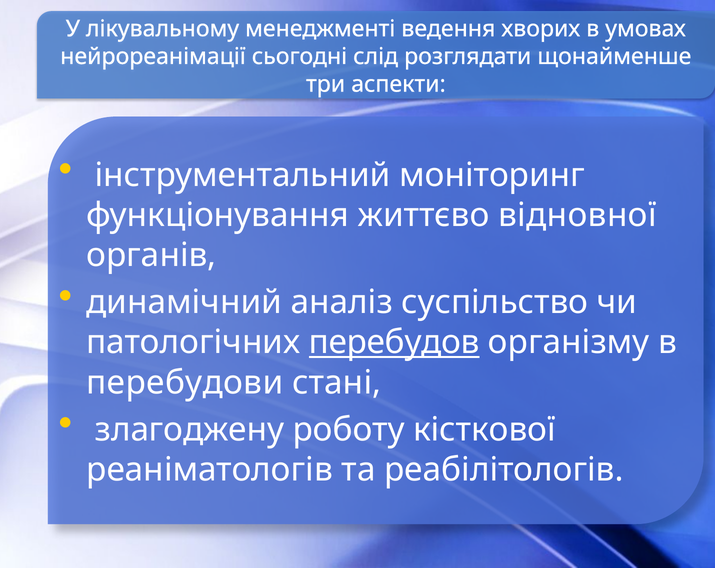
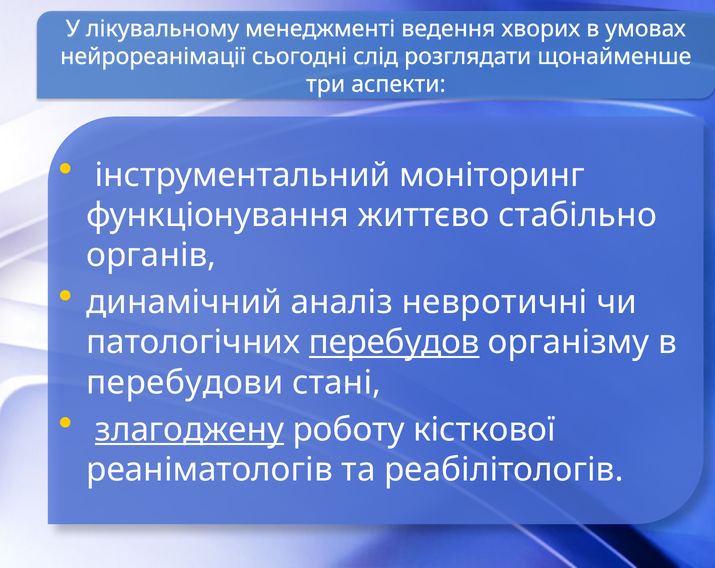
вiдновної: вiдновної -> стабільно (578, 216)
суспільство: суспільство -> невротичнi (495, 303)
злагоджену underline: none -> present (190, 430)
